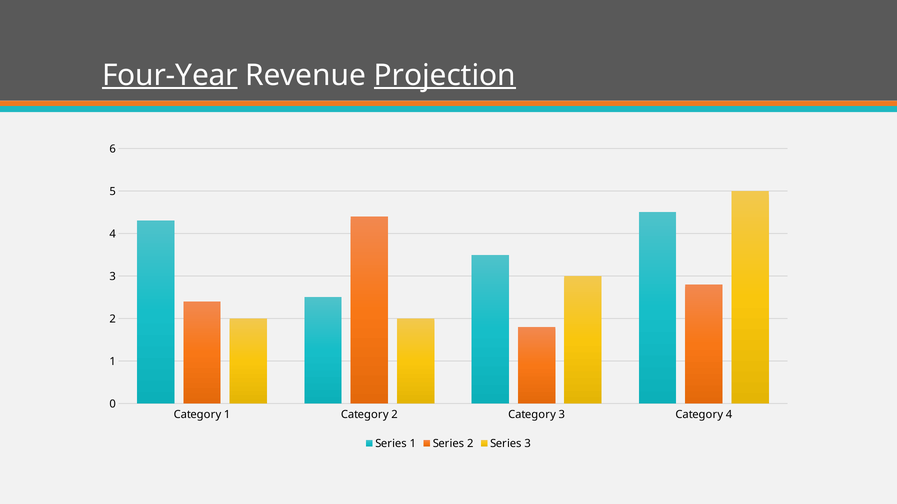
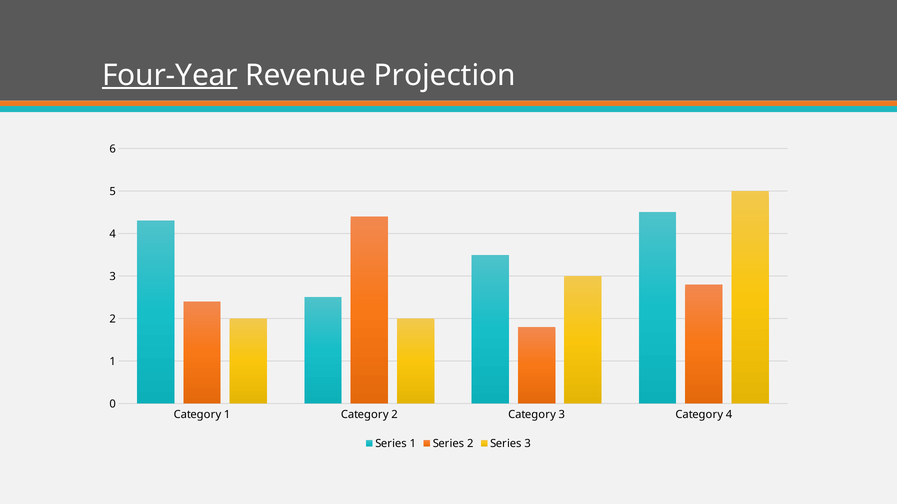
Projection underline: present -> none (445, 75)
